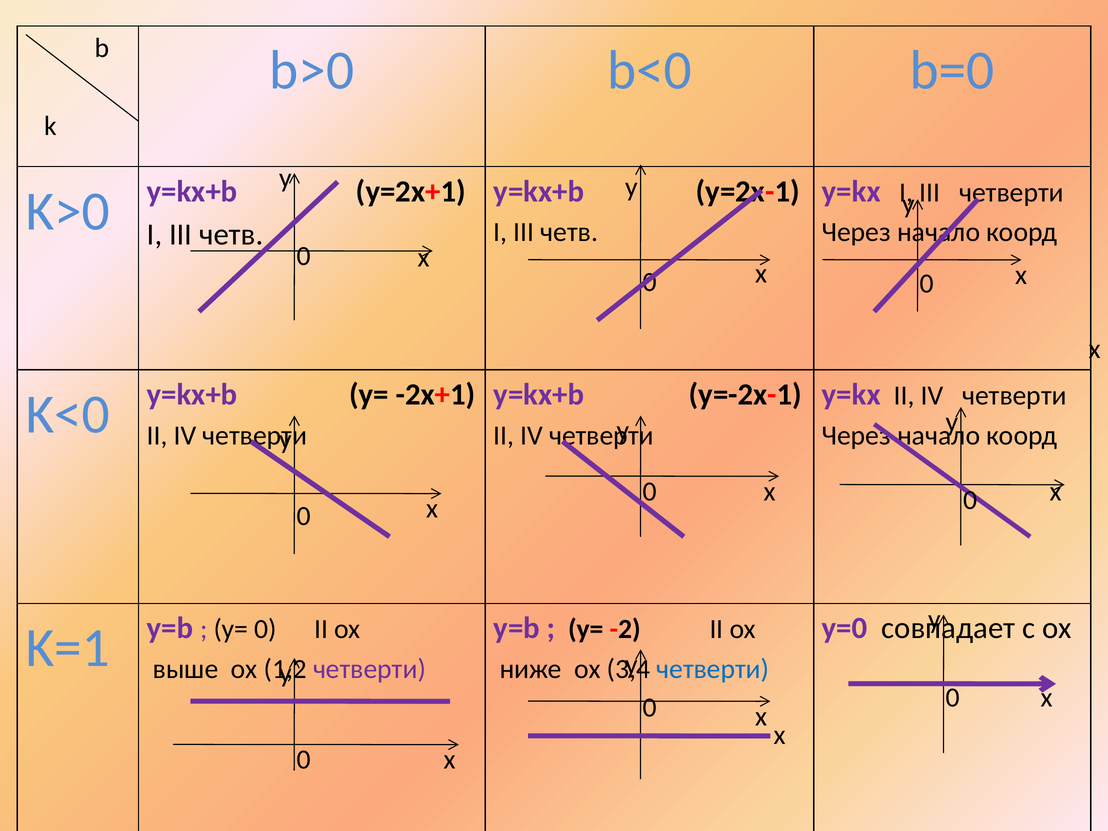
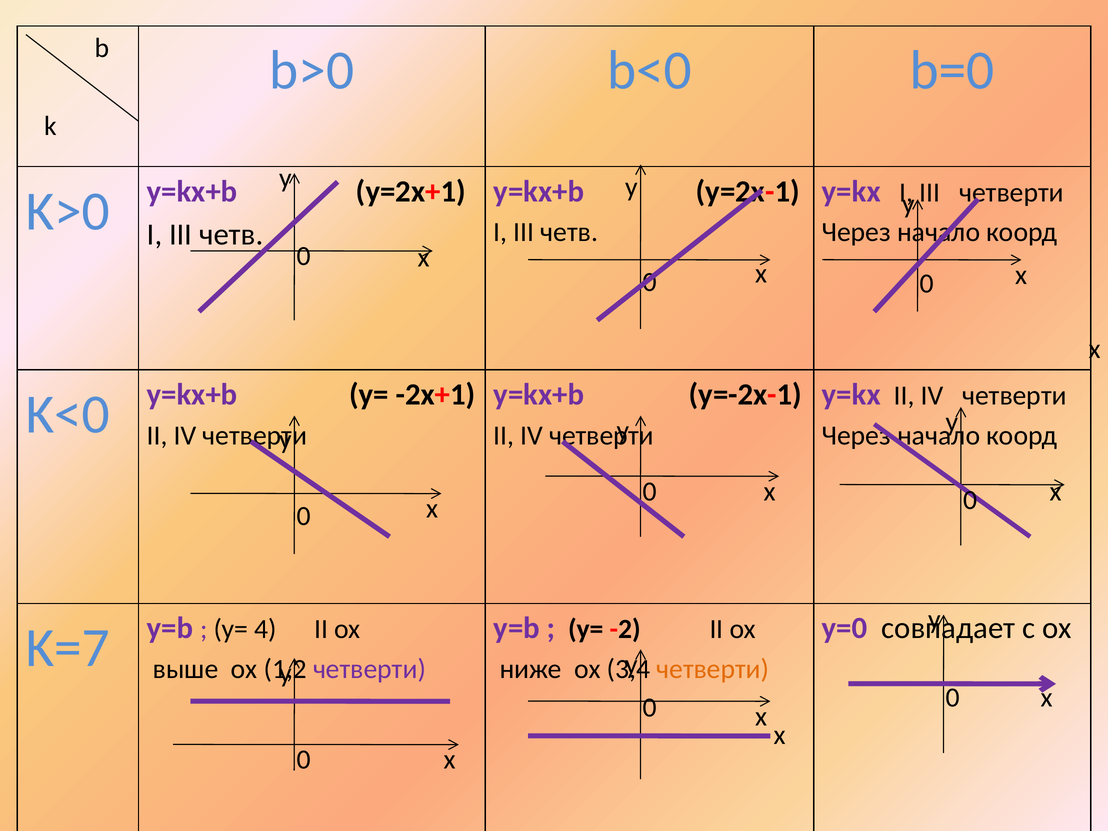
K=1: K=1 -> K=7 (68, 648)
y= 0: 0 -> 4 (266, 629)
четверти colour: blue -> orange (713, 669)
